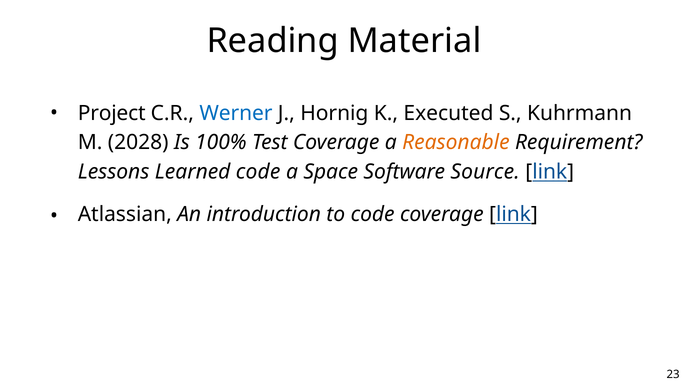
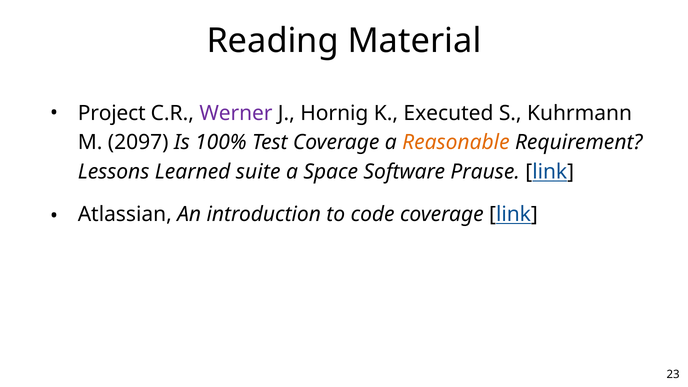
Werner colour: blue -> purple (236, 113)
2028: 2028 -> 2097 (138, 142)
Learned code: code -> suite (258, 172)
Source: Source -> Prause (485, 172)
